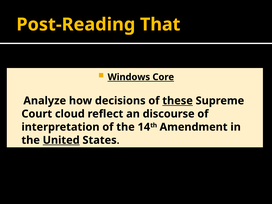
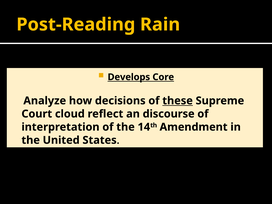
That: That -> Rain (160, 25)
Windows: Windows -> Develops (129, 77)
United underline: present -> none (61, 140)
